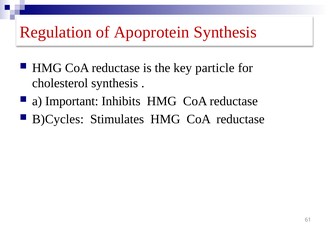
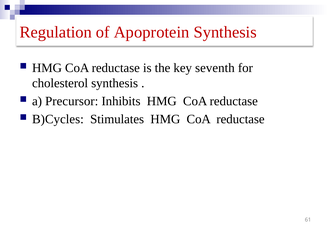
particle: particle -> seventh (215, 68)
Important: Important -> Precursor (72, 101)
